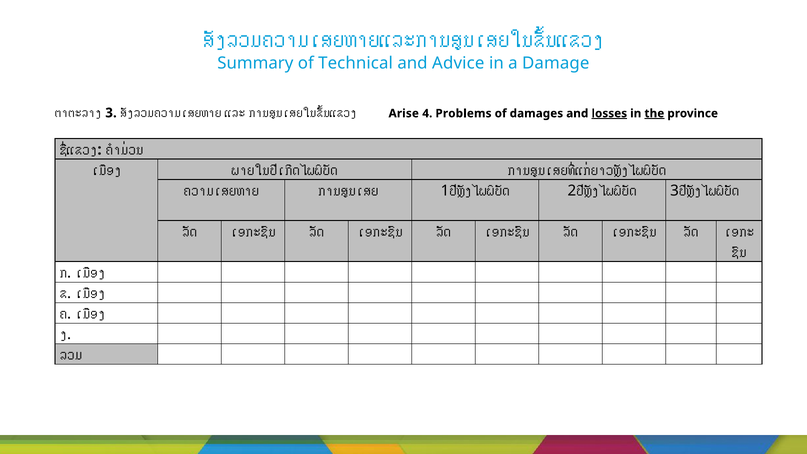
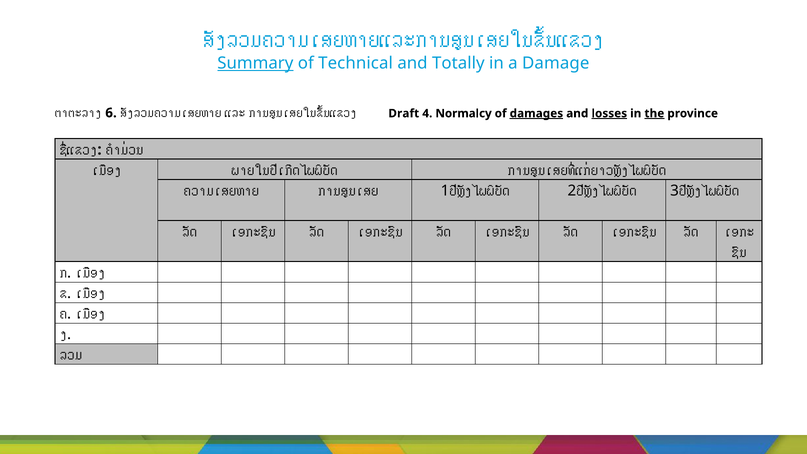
Summary underline: none -> present (255, 63)
Advice: Advice -> Totally (458, 63)
3: 3 -> 6 (111, 113)
Arise: Arise -> Draft (404, 113)
Problems: Problems -> Normalcy (464, 113)
damages underline: none -> present (536, 113)
